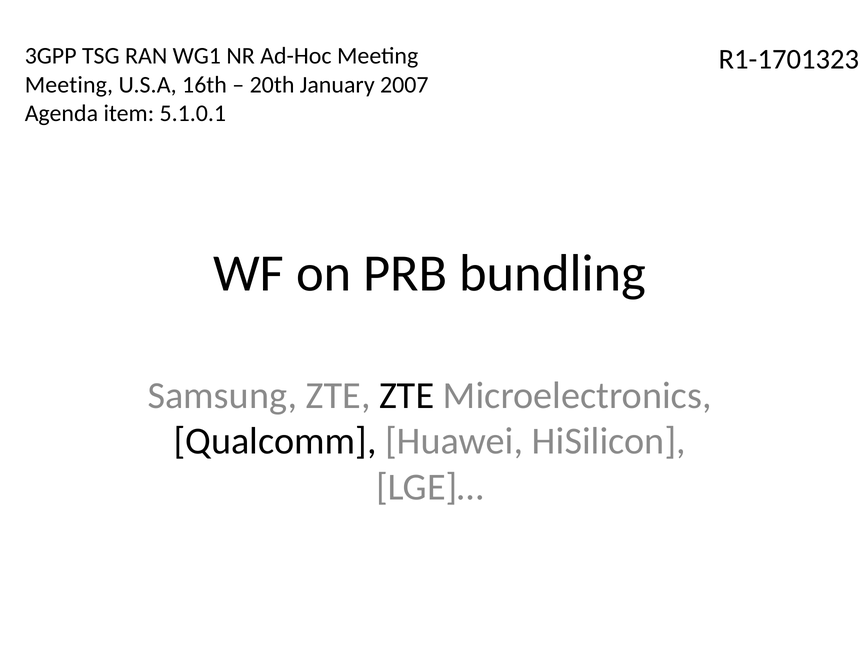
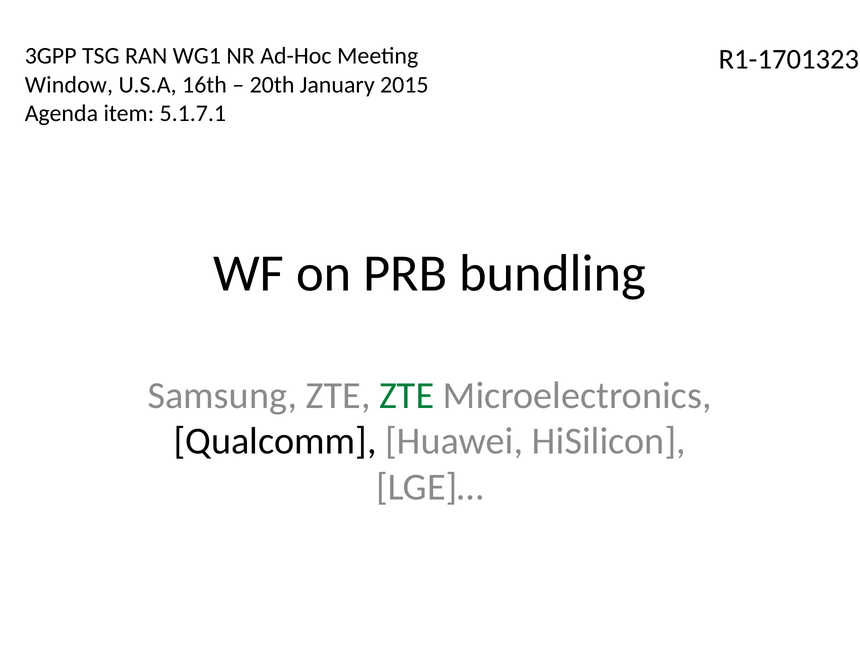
Meeting: Meeting -> Window (69, 85)
2007: 2007 -> 2015 (404, 85)
5.1.0.1: 5.1.0.1 -> 5.1.7.1 (193, 113)
ZTE colour: black -> green (407, 395)
